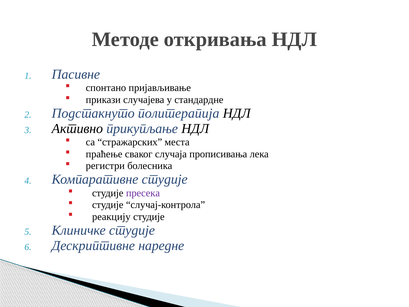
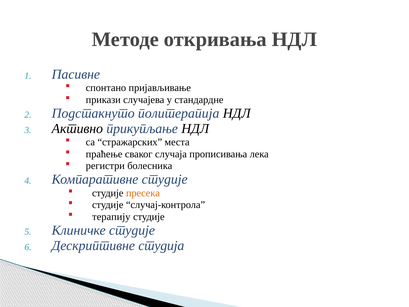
пресека colour: purple -> orange (143, 193)
реакцију: реакцију -> терапију (111, 217)
наредне: наредне -> студија (161, 245)
